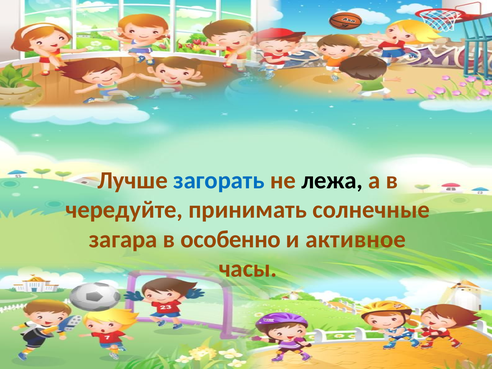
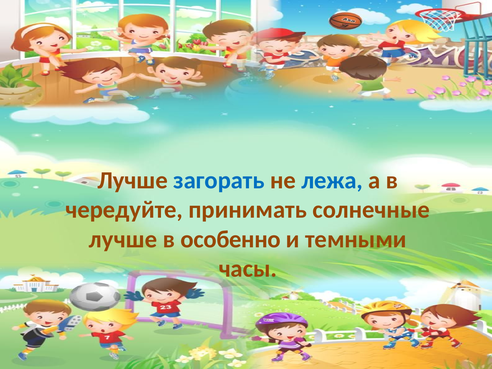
лежа colour: black -> blue (332, 180)
загара: загара -> лучше (123, 239)
активное: активное -> темными (356, 239)
